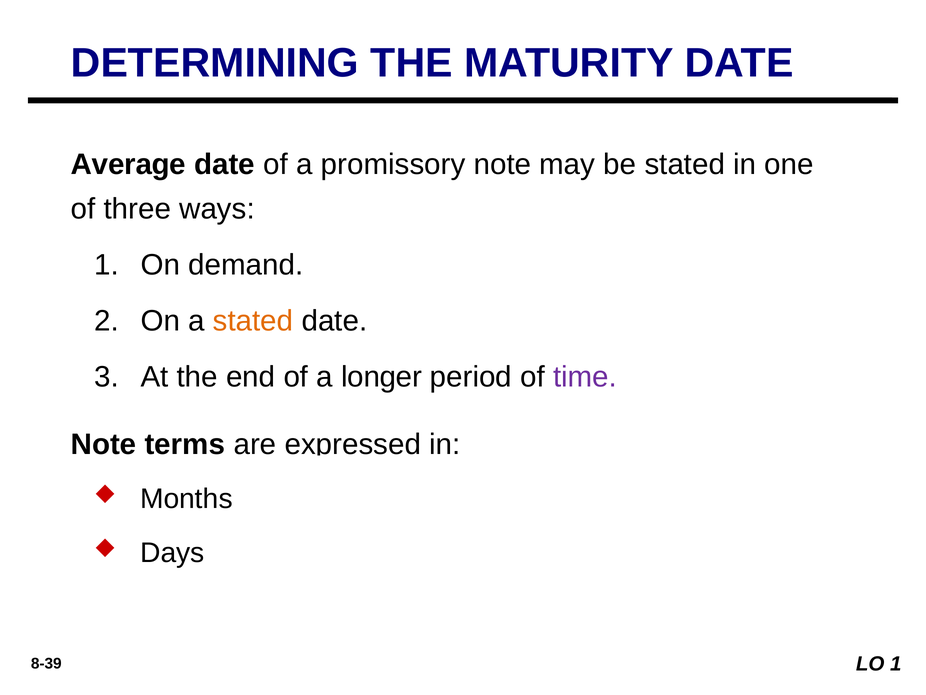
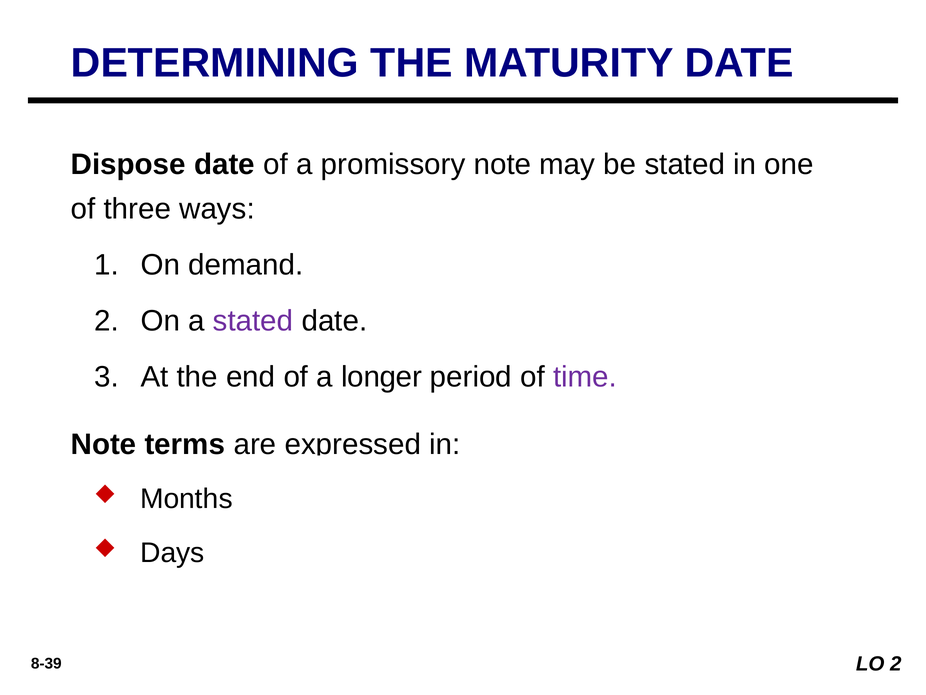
Average: Average -> Dispose (128, 164)
stated colour: orange -> purple (253, 321)
LO 1: 1 -> 2 (896, 663)
